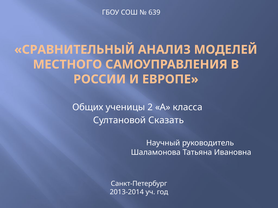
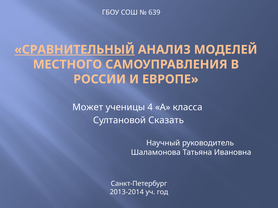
СРАВНИТЕЛЬНЫЙ underline: none -> present (75, 50)
Общих: Общих -> Может (88, 107)
2: 2 -> 4 (150, 107)
